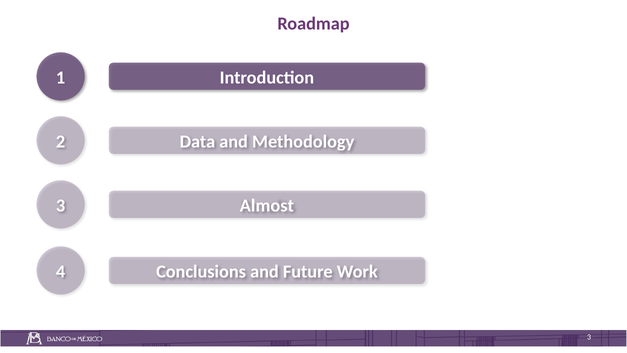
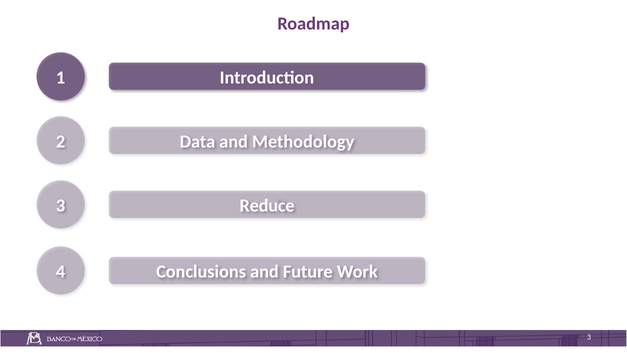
Almost: Almost -> Reduce (267, 205)
